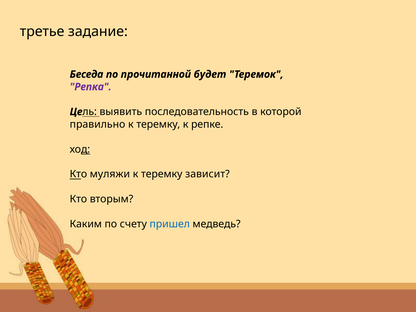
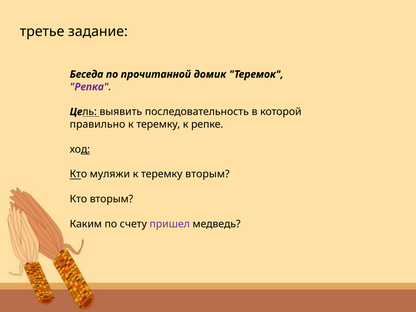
будет: будет -> домик (210, 74)
теремку зависит: зависит -> вторым (207, 174)
пришел colour: blue -> purple (170, 224)
